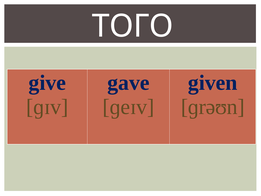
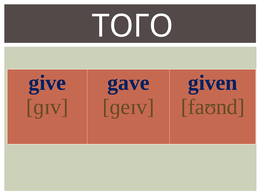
ɡrəʊn: ɡrəʊn -> faʊnd (213, 107)
